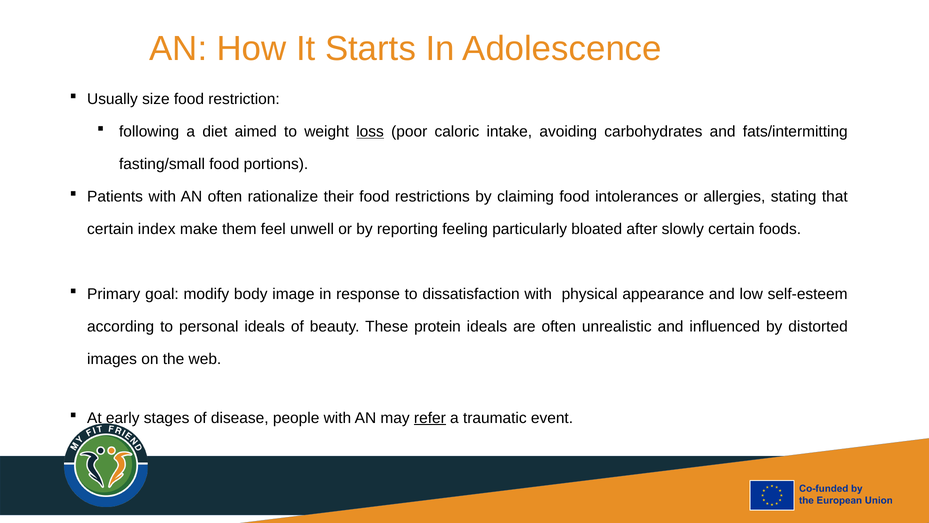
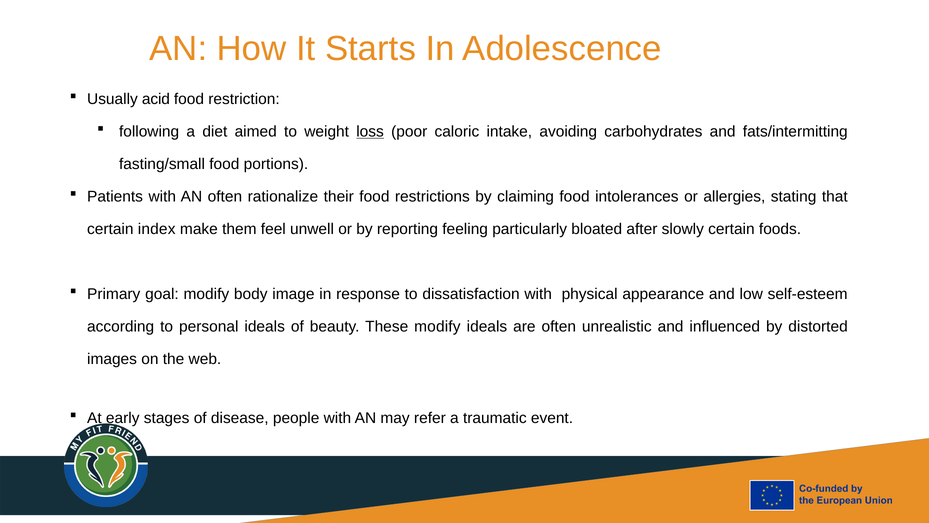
size: size -> acid (156, 99)
These protein: protein -> modify (437, 327)
refer underline: present -> none (430, 418)
